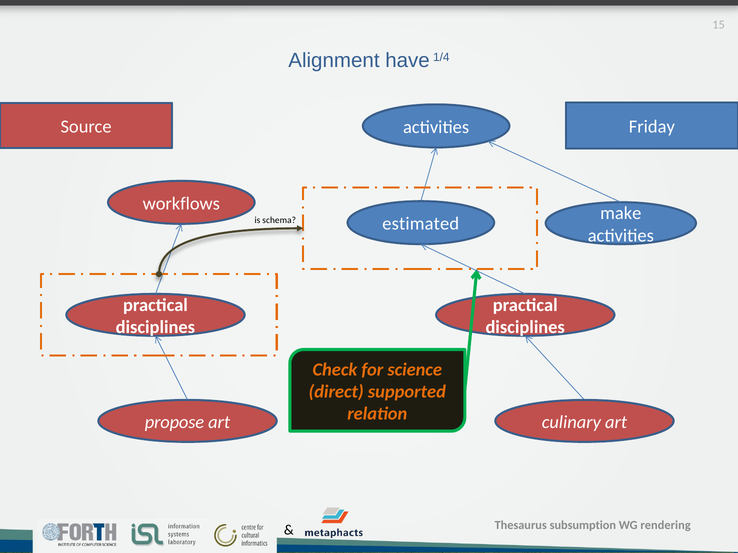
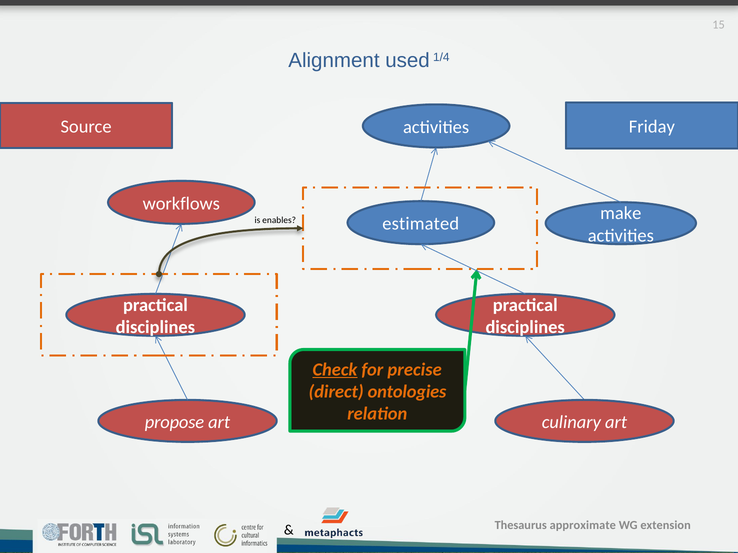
have: have -> used (408, 61)
schema: schema -> enables (279, 221)
Check underline: none -> present (335, 370)
science: science -> precise (415, 370)
supported: supported -> ontologies (407, 392)
subsumption: subsumption -> approximate (583, 526)
rendering: rendering -> extension (666, 526)
